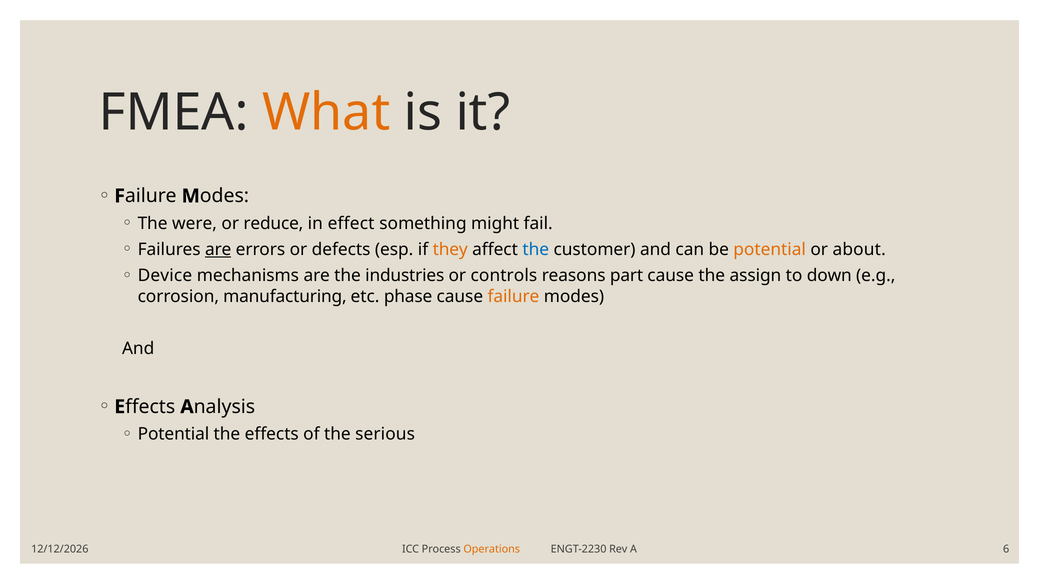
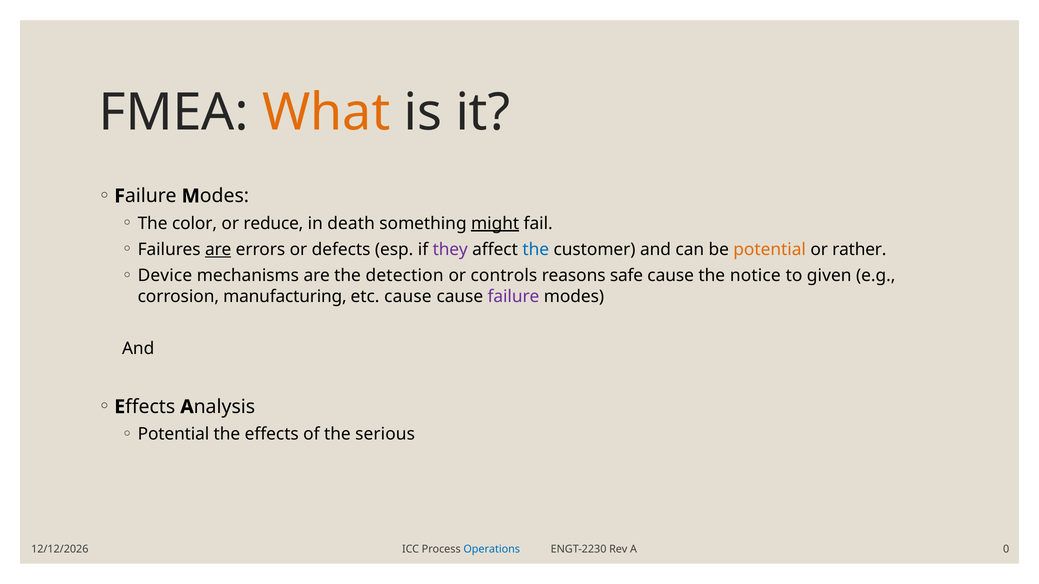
were: were -> color (195, 223)
effect: effect -> death (351, 223)
might underline: none -> present (495, 223)
they colour: orange -> purple (450, 250)
about: about -> rather (859, 250)
industries: industries -> detection (405, 276)
part: part -> safe (627, 276)
assign: assign -> notice (755, 276)
down: down -> given (829, 276)
etc phase: phase -> cause (408, 297)
failure colour: orange -> purple (513, 297)
Operations colour: orange -> blue (492, 550)
6: 6 -> 0 (1006, 550)
